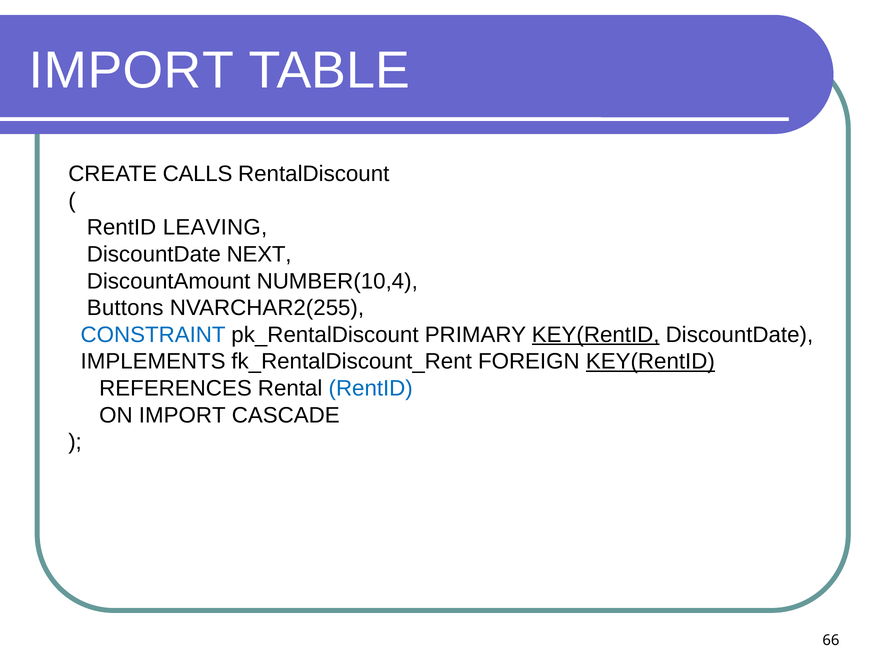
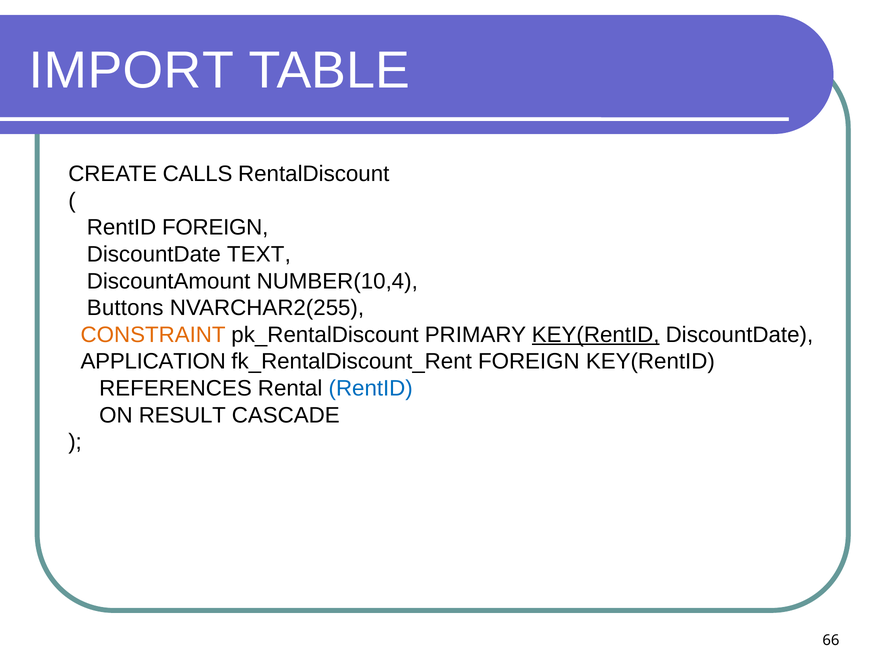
RentID LEAVING: LEAVING -> FOREIGN (215, 227)
NEXT: NEXT -> TEXT (259, 254)
CONSTRAINT colour: blue -> orange (153, 335)
IMPLEMENTS: IMPLEMENTS -> APPLICATION (153, 361)
KEY(RentID underline: present -> none (650, 361)
ON IMPORT: IMPORT -> RESULT (182, 415)
